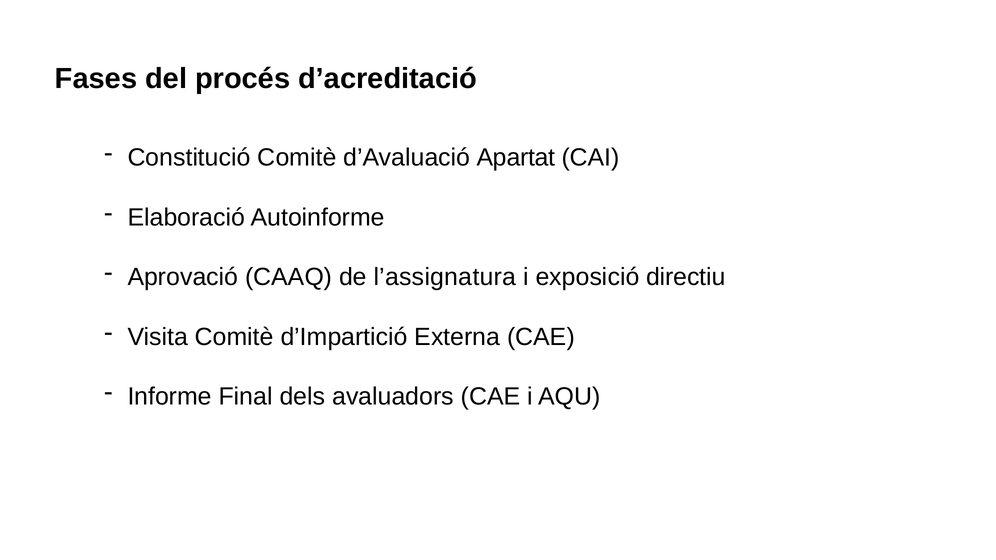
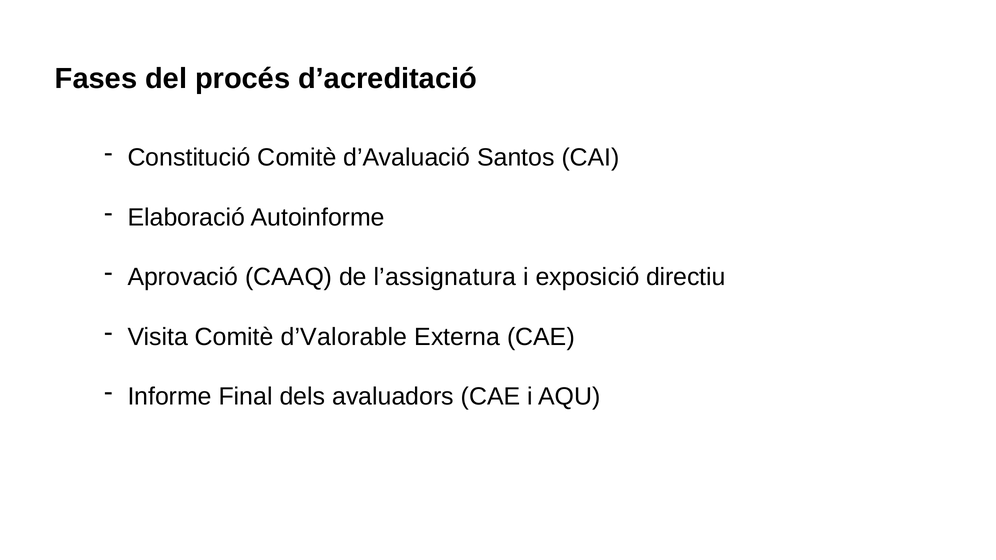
Apartat: Apartat -> Santos (516, 158)
d’Impartició: d’Impartició -> d’Valorable (344, 337)
